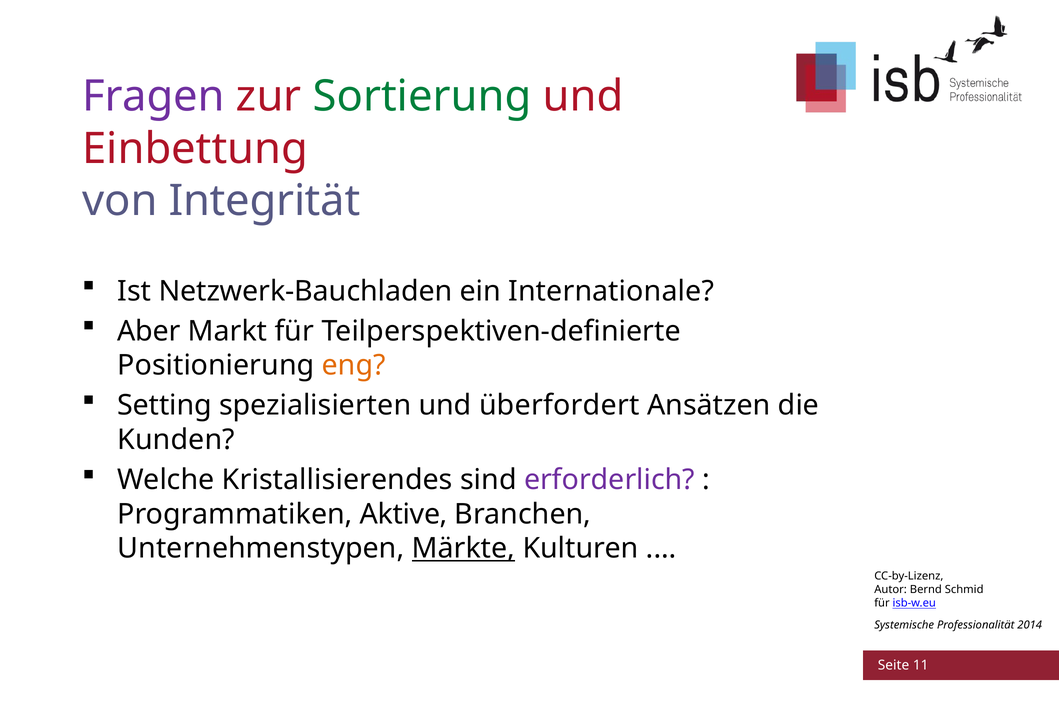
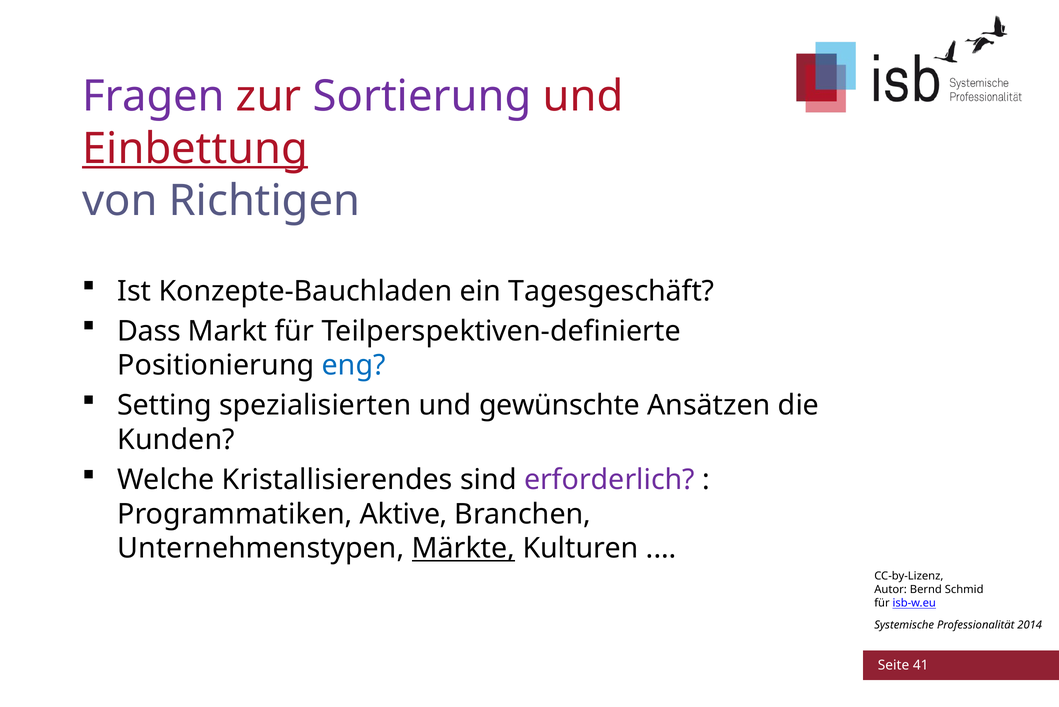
Sortierung colour: green -> purple (422, 96)
Einbettung underline: none -> present (195, 149)
Integrität: Integrität -> Richtigen (264, 201)
Netzwerk-Bauchladen: Netzwerk-Bauchladen -> Konzepte-Bauchladen (305, 291)
Internationale: Internationale -> Tagesgeschäft (611, 291)
Aber: Aber -> Dass (149, 331)
eng colour: orange -> blue (354, 366)
überfordert: überfordert -> gewünschte (559, 406)
11: 11 -> 41 (921, 666)
